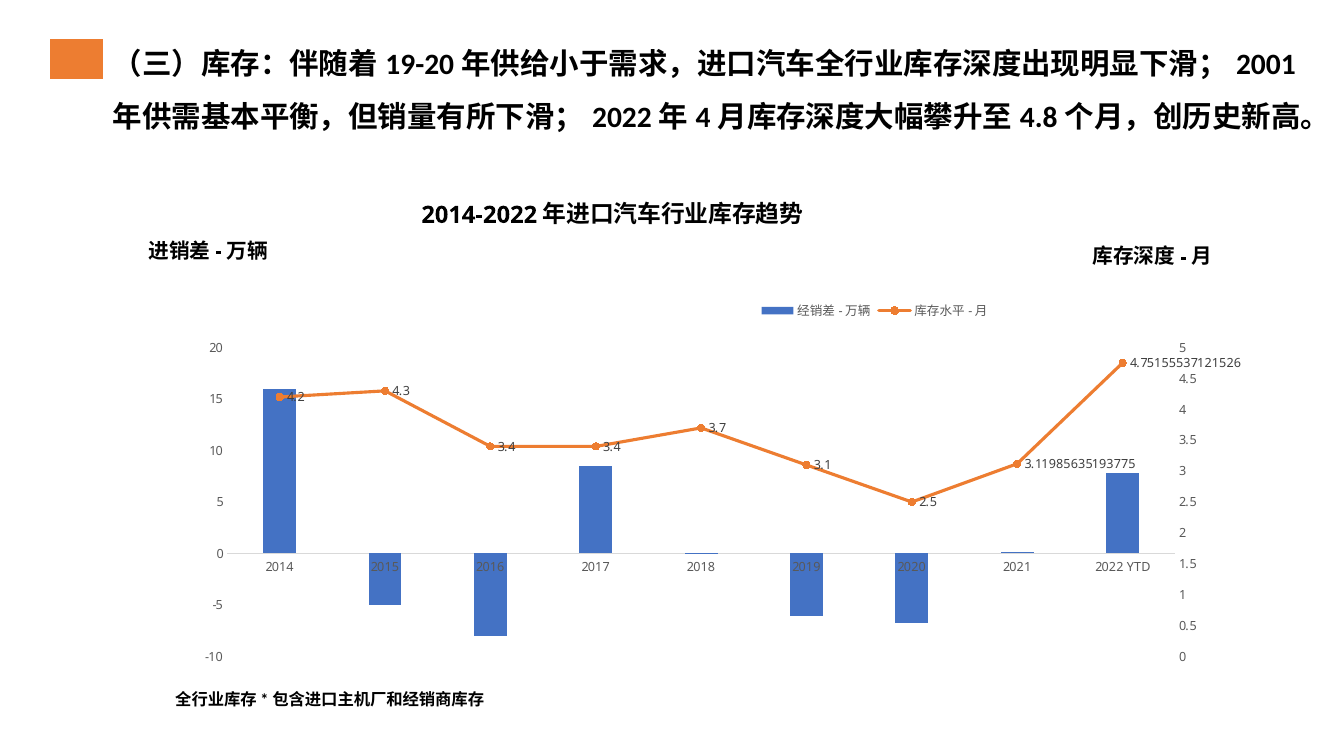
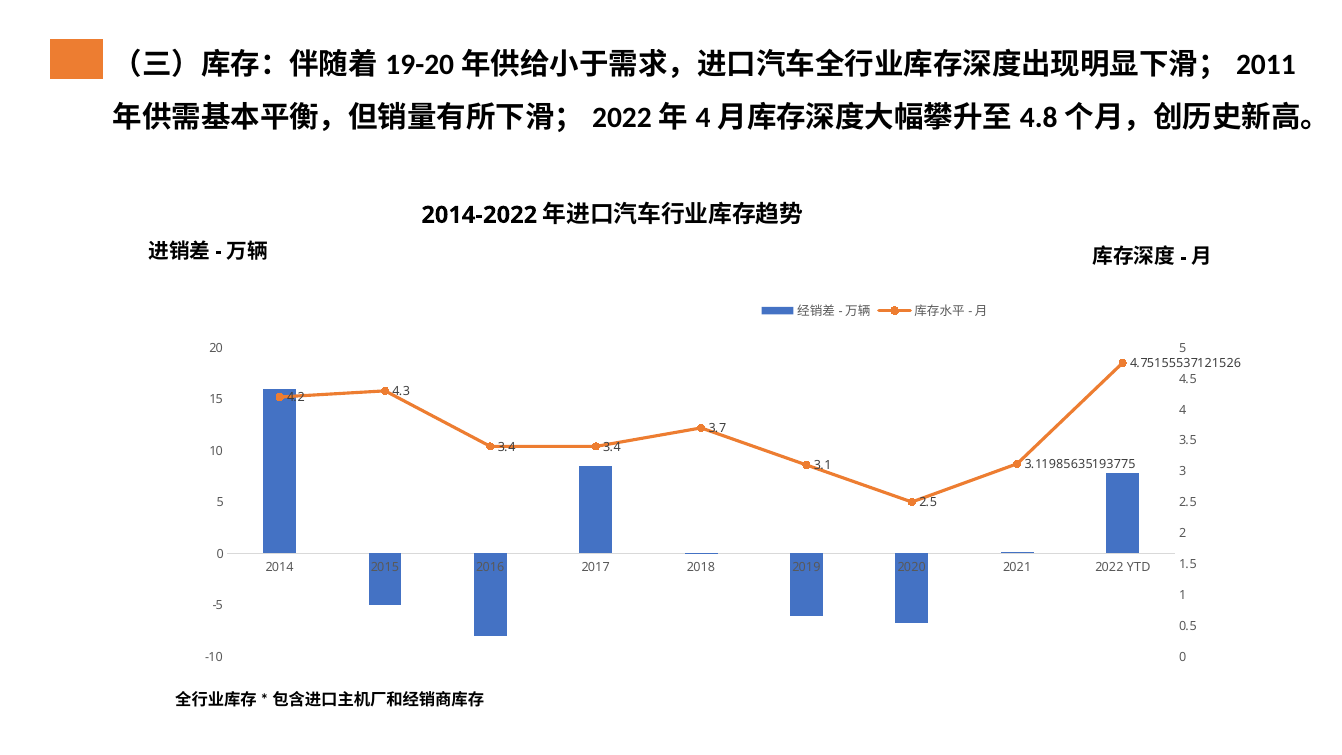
2001: 2001 -> 2011 (1266, 65)
